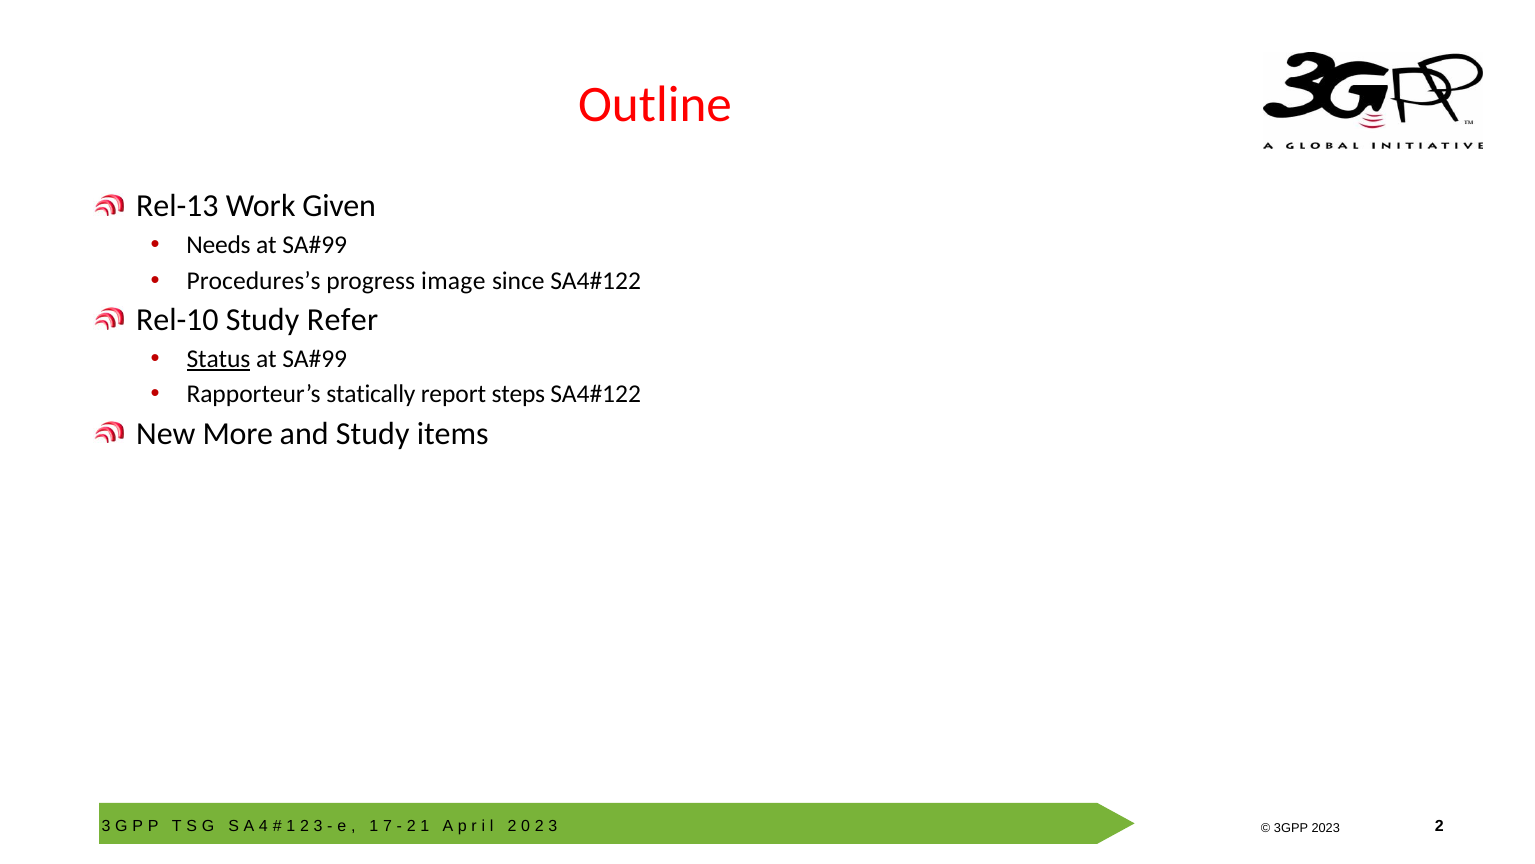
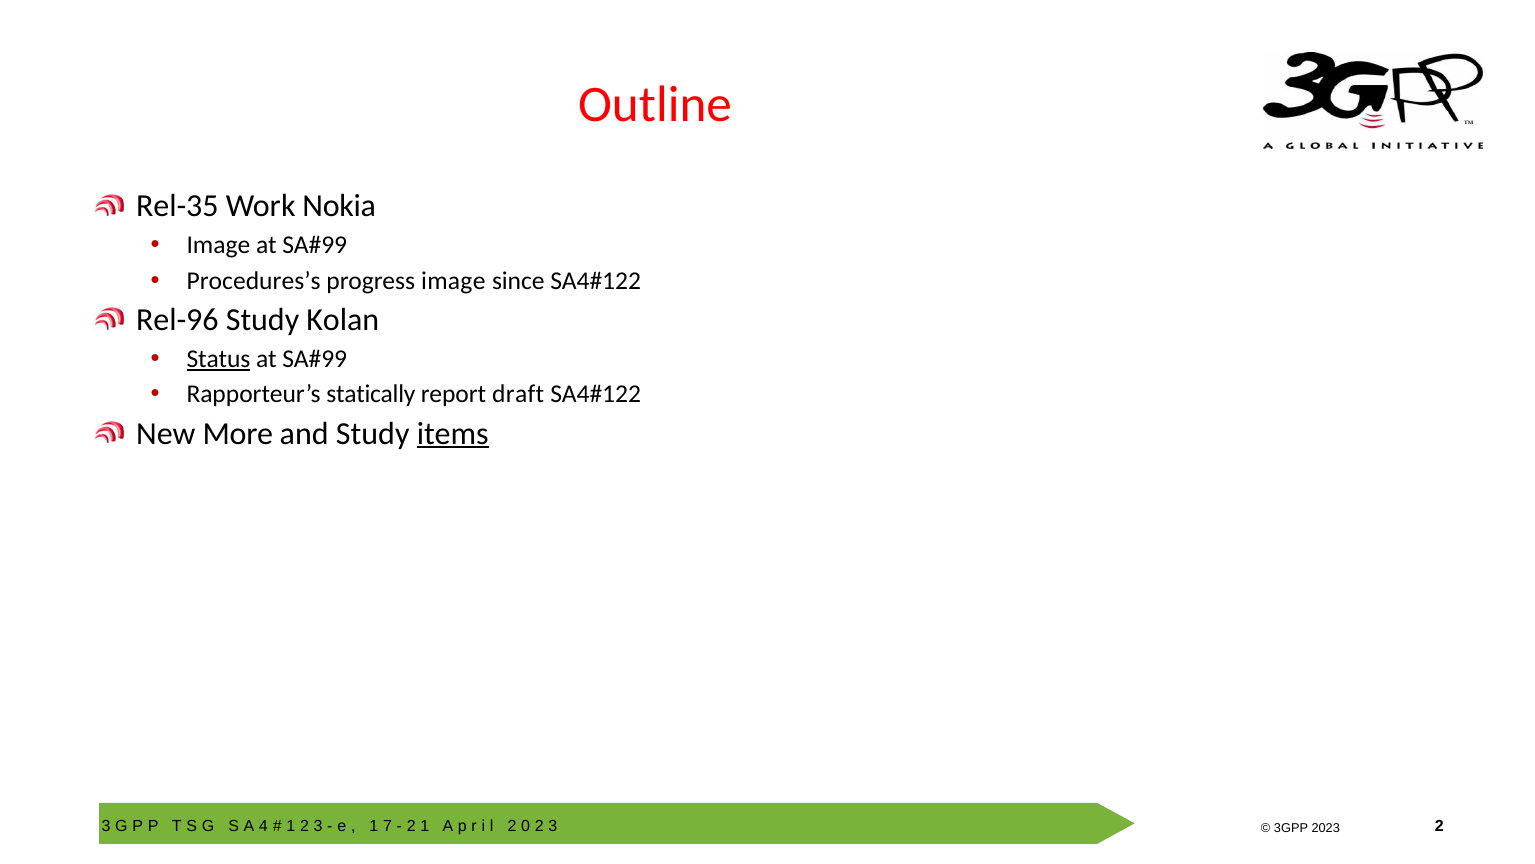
Rel-13: Rel-13 -> Rel-35 (177, 206)
Given: Given -> Nokia (339, 206)
Needs: Needs -> Image (218, 245)
Rel-10: Rel-10 -> Rel-96 (177, 320)
Refer: Refer -> Kolan (343, 320)
steps: steps -> draft (518, 394)
items underline: none -> present (453, 433)
